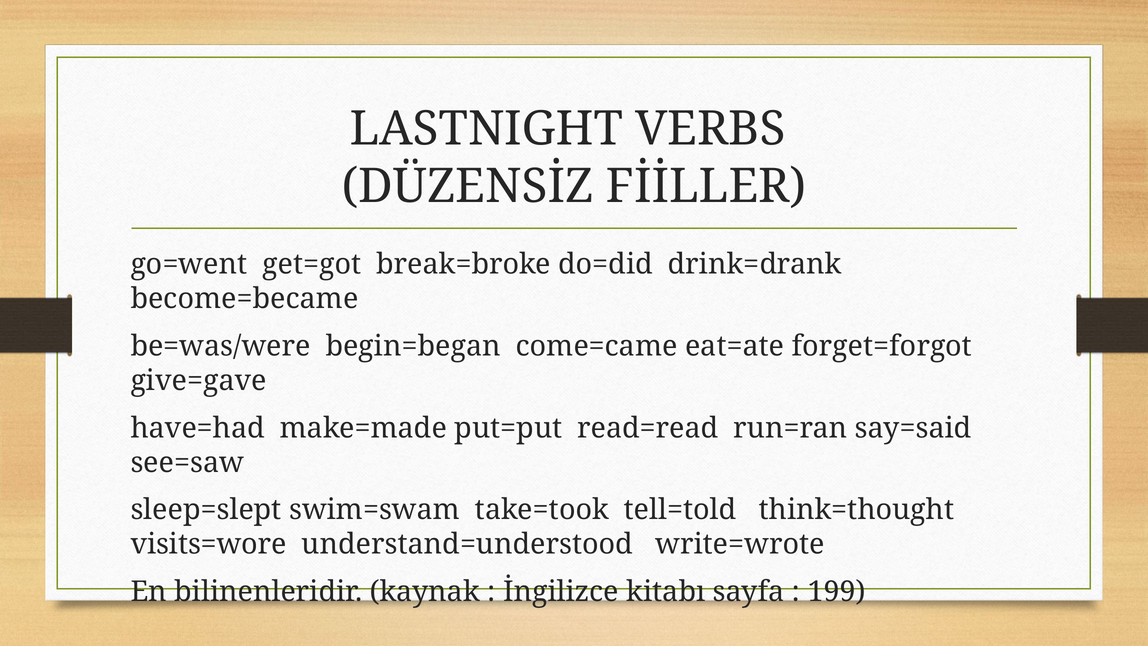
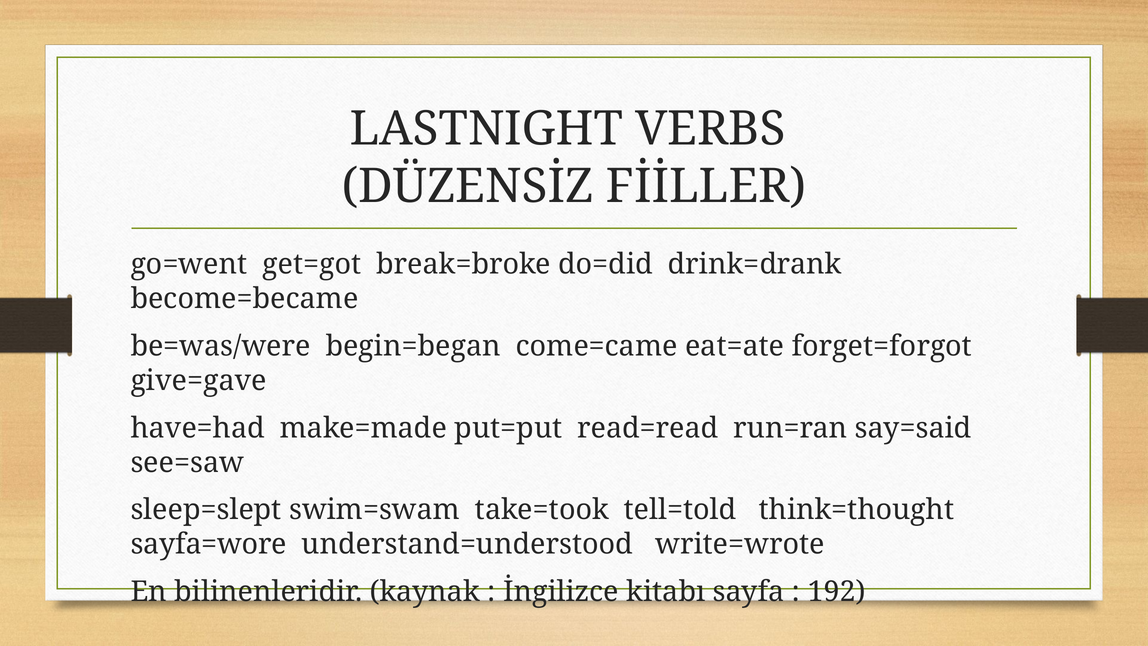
visits=wore: visits=wore -> sayfa=wore (209, 544)
199: 199 -> 192 (837, 591)
